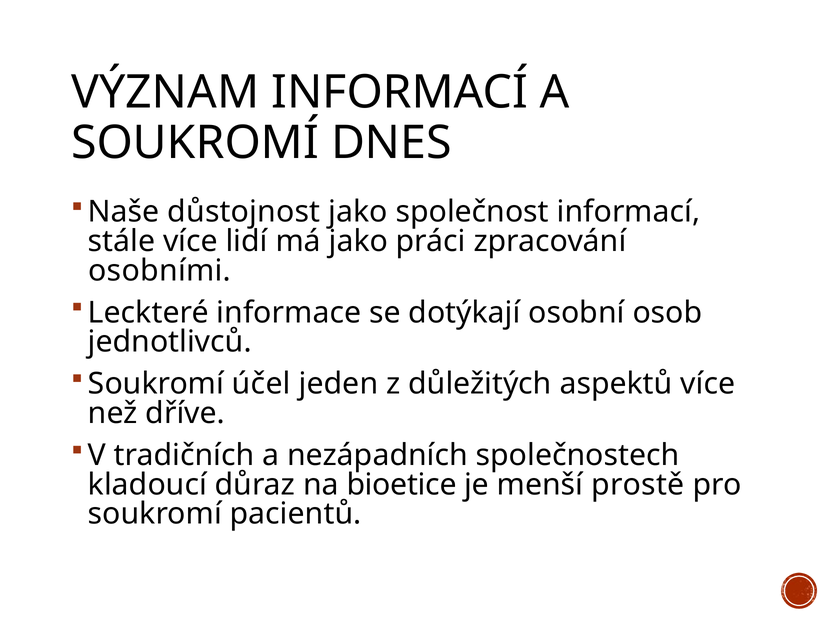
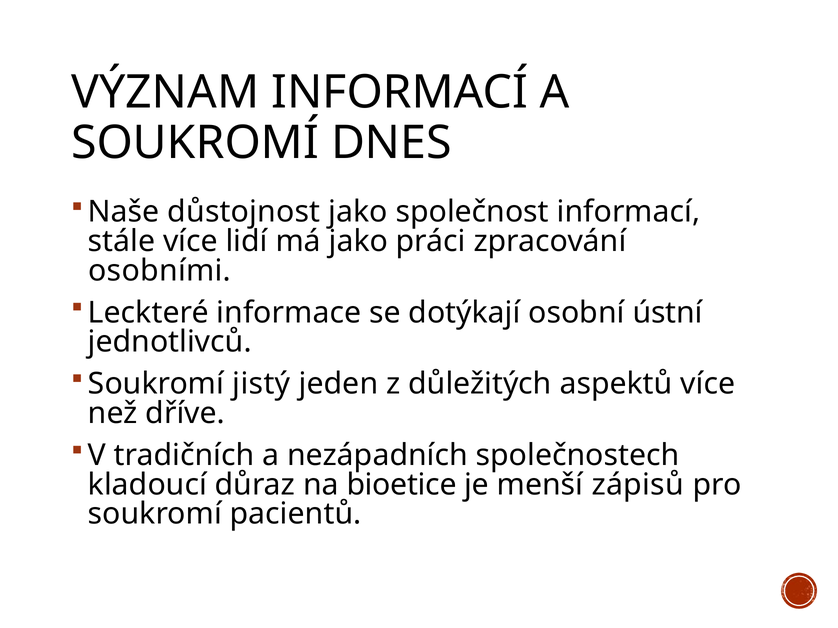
osob: osob -> ústní (668, 313)
účel: účel -> jistý (261, 384)
prostě: prostě -> zápisů (638, 485)
